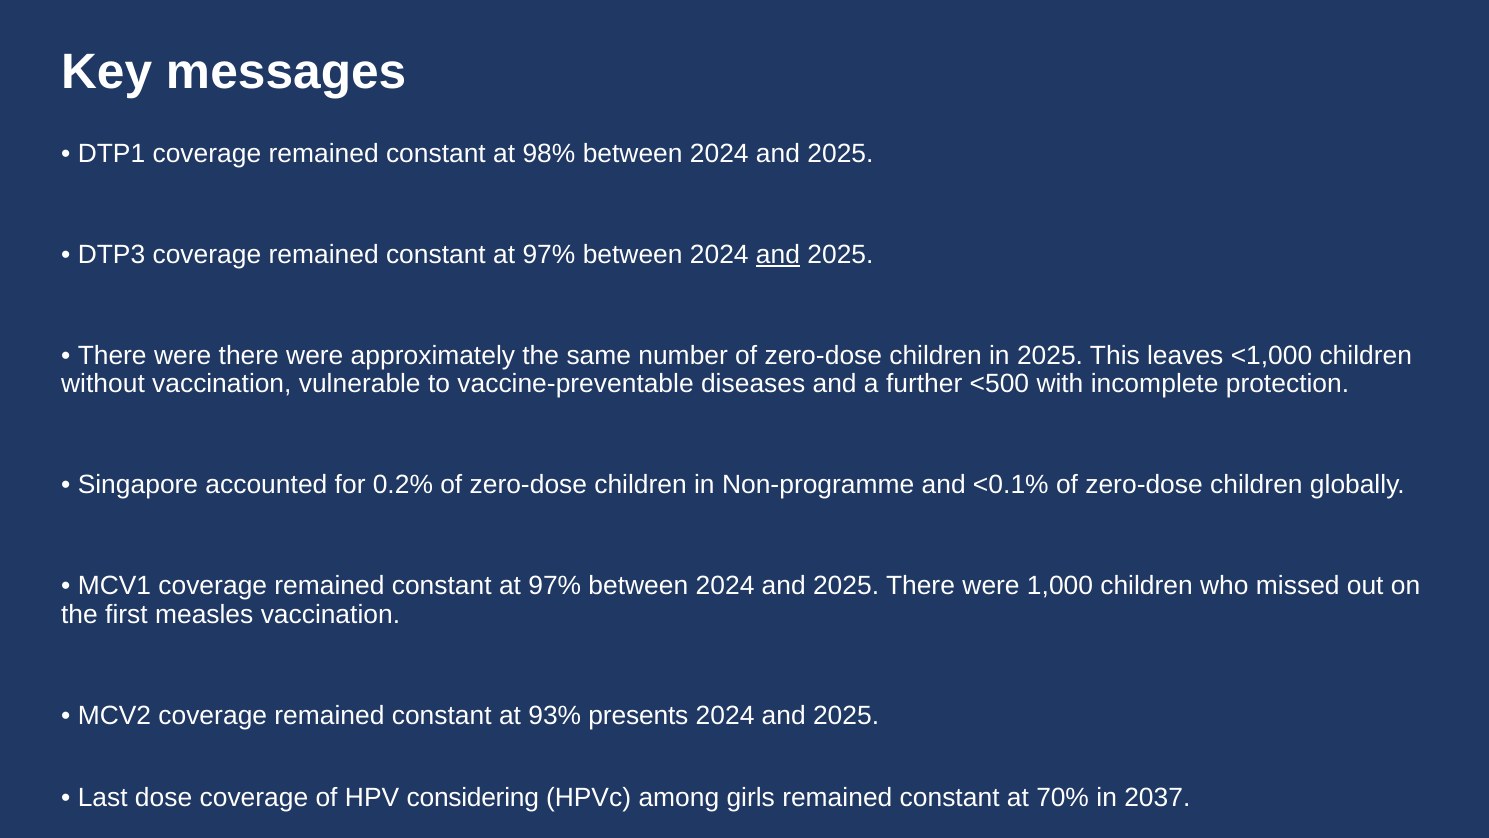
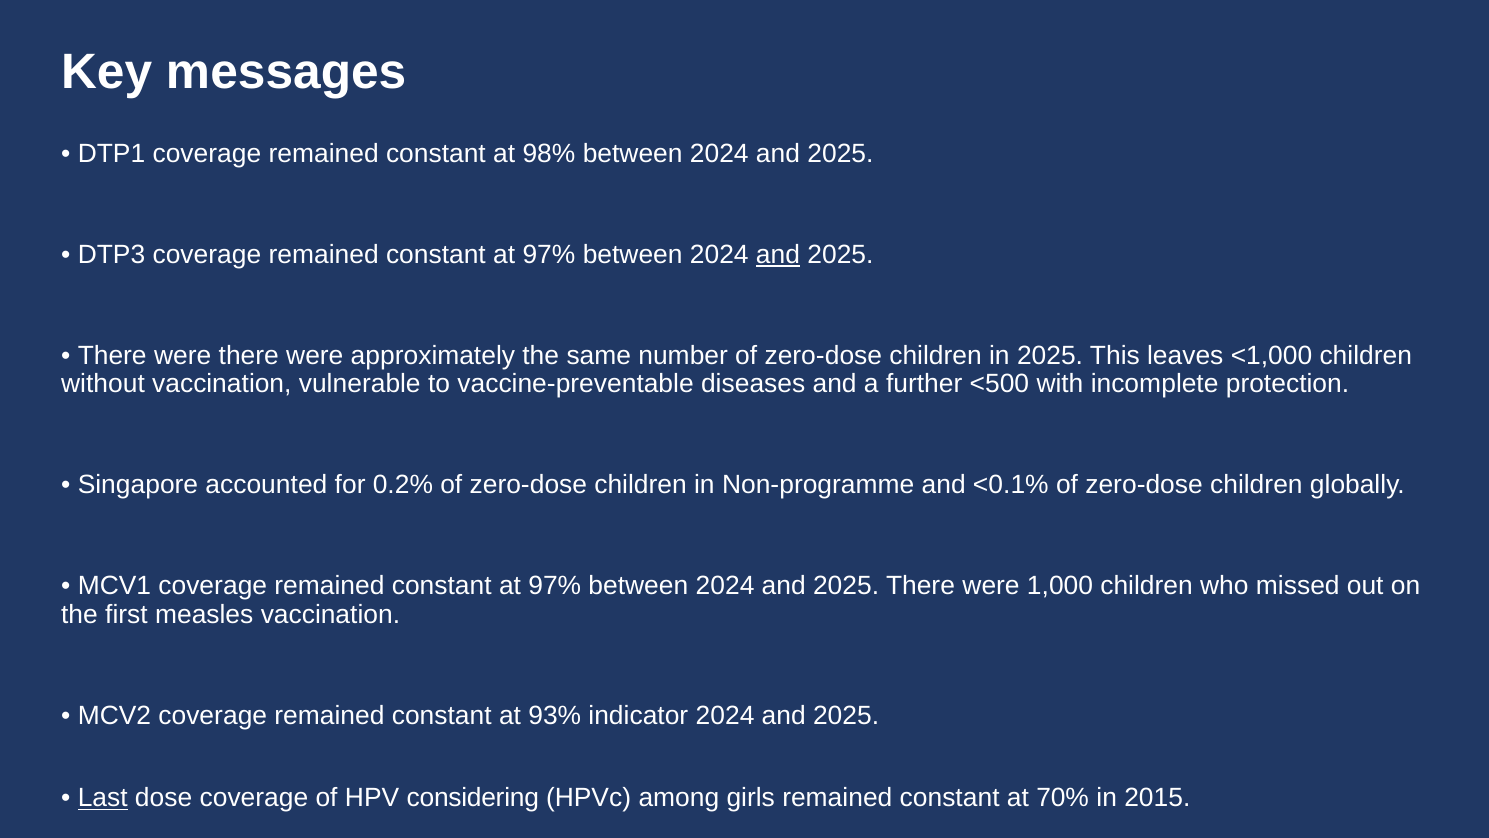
presents: presents -> indicator (638, 715)
Last underline: none -> present (103, 798)
2037: 2037 -> 2015 (1157, 798)
